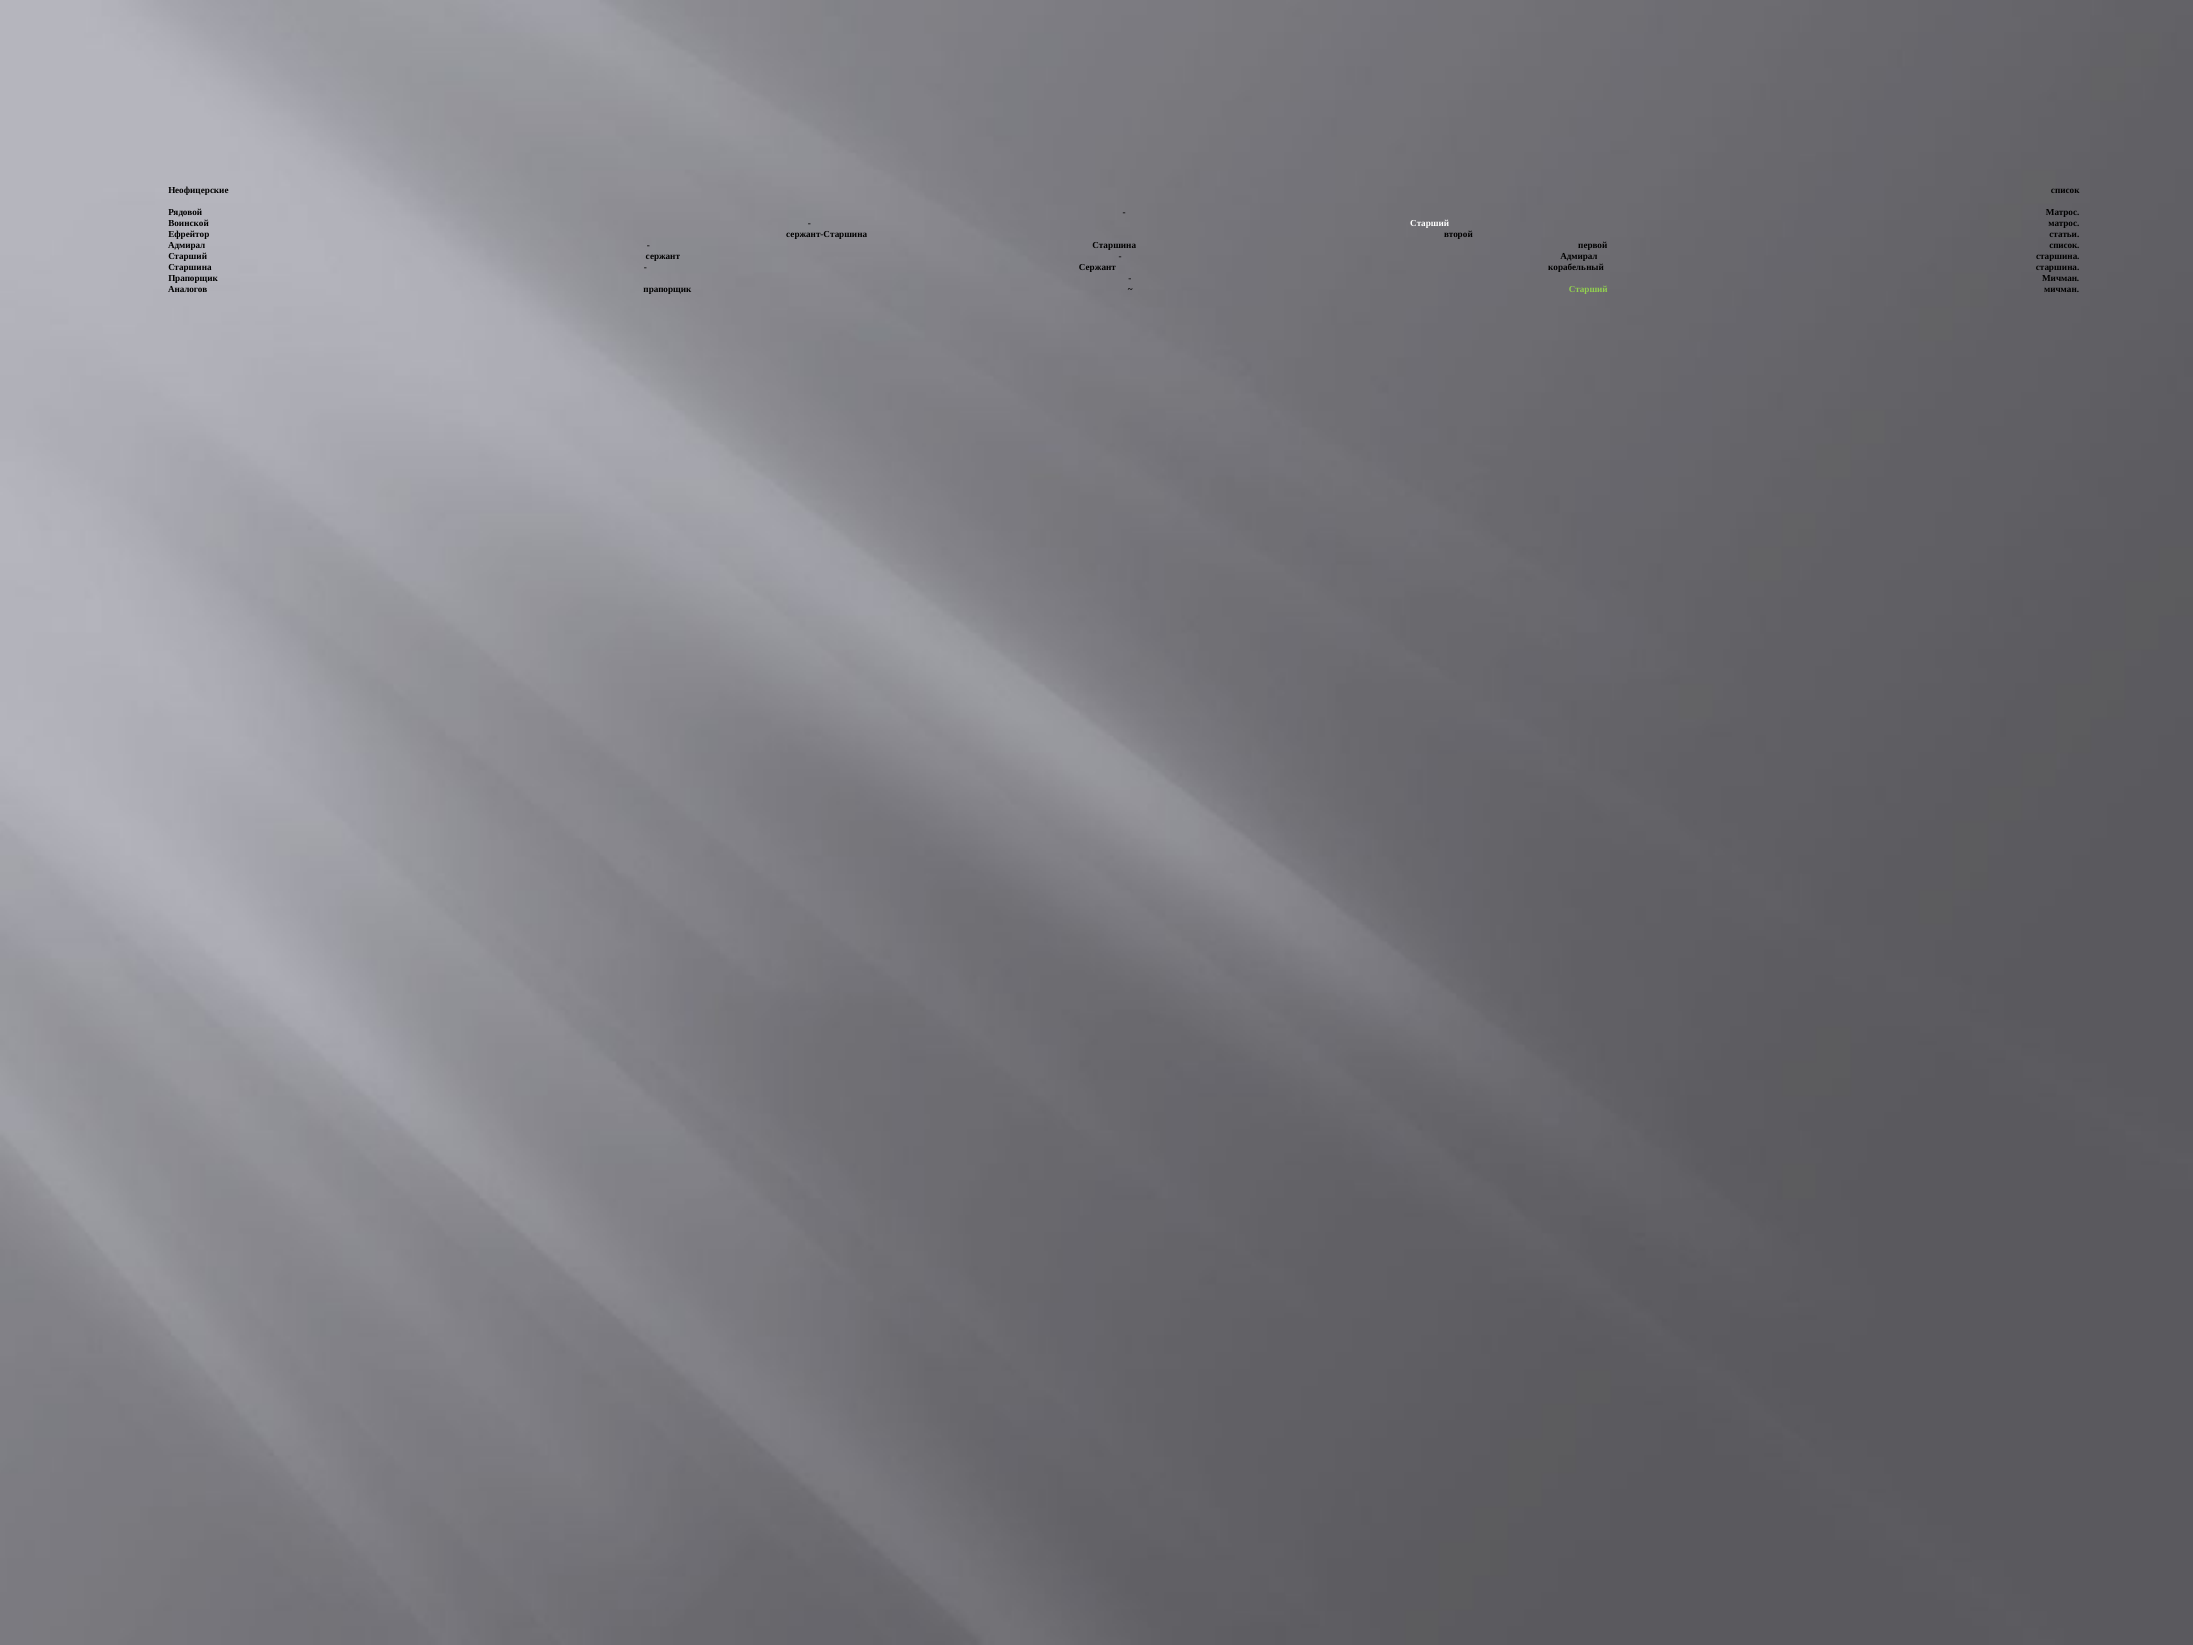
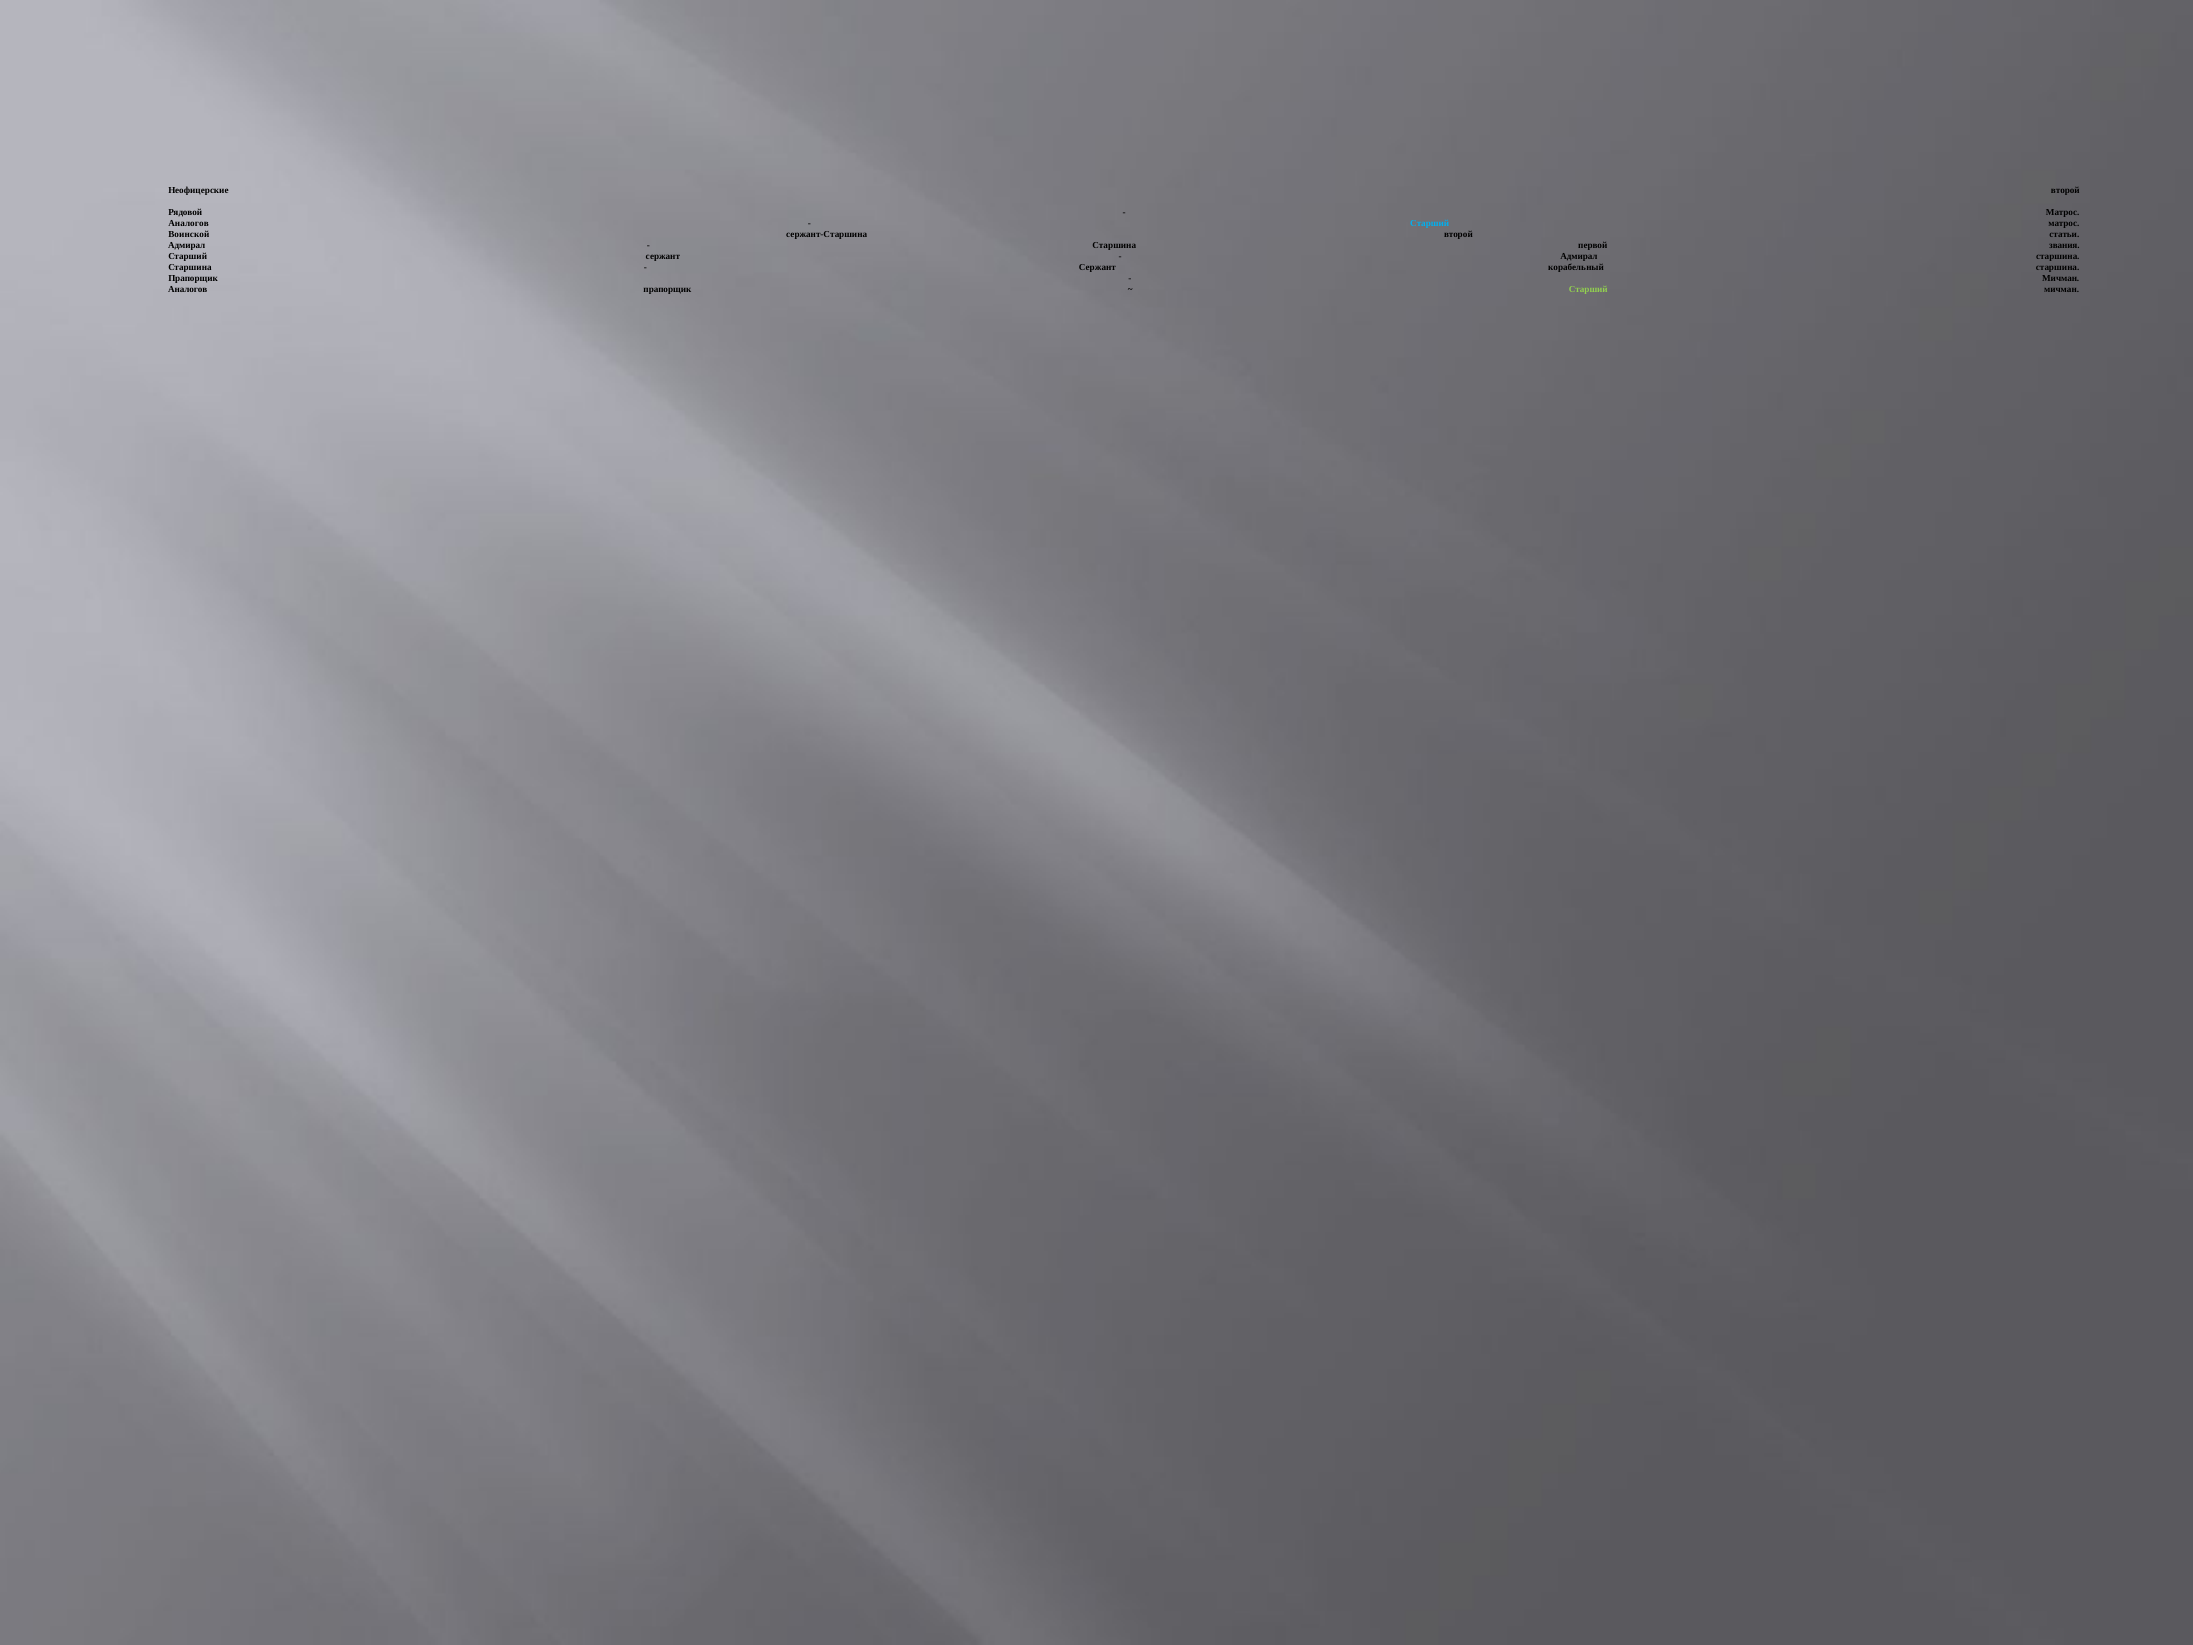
Неофицерские список: список -> второй (2065, 190)
Воинской: Воинской -> Аналогов (189, 223)
Старший colour: white -> light blue (1430, 223)
Ефрейтор: Ефрейтор -> Воинской (189, 234)
первой список: список -> звания (2064, 245)
